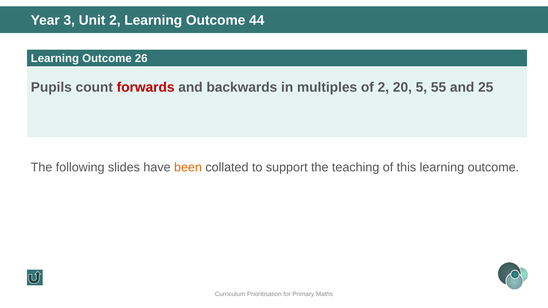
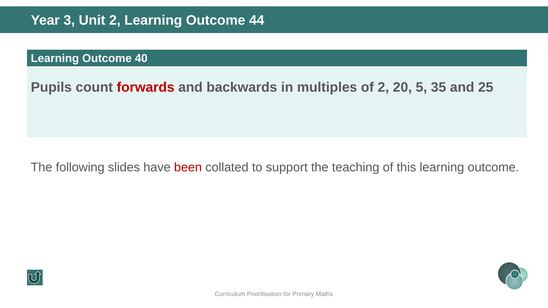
26: 26 -> 40 (141, 58)
55: 55 -> 35 (439, 87)
been colour: orange -> red (188, 168)
